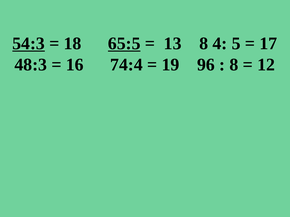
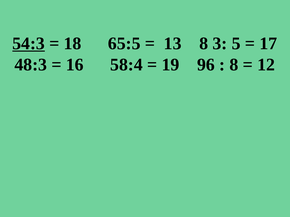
65:5 underline: present -> none (124, 44)
4: 4 -> 3 (220, 44)
74:4: 74:4 -> 58:4 (126, 65)
